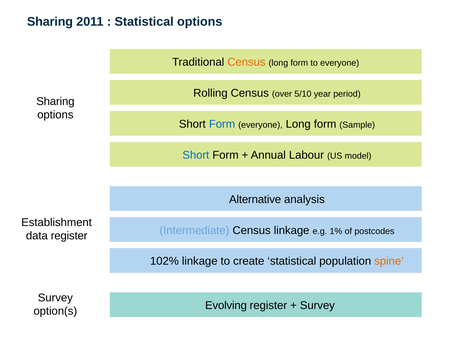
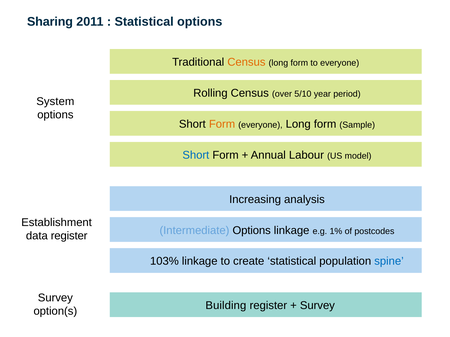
Sharing: Sharing -> System (55, 101)
Form colour: blue -> orange (222, 124)
Alternative: Alternative -> Increasing (255, 200)
Intermediate Census: Census -> Options (252, 231)
102%: 102% -> 103% (164, 262)
spine colour: orange -> blue (389, 262)
Evolving: Evolving -> Building (226, 306)
